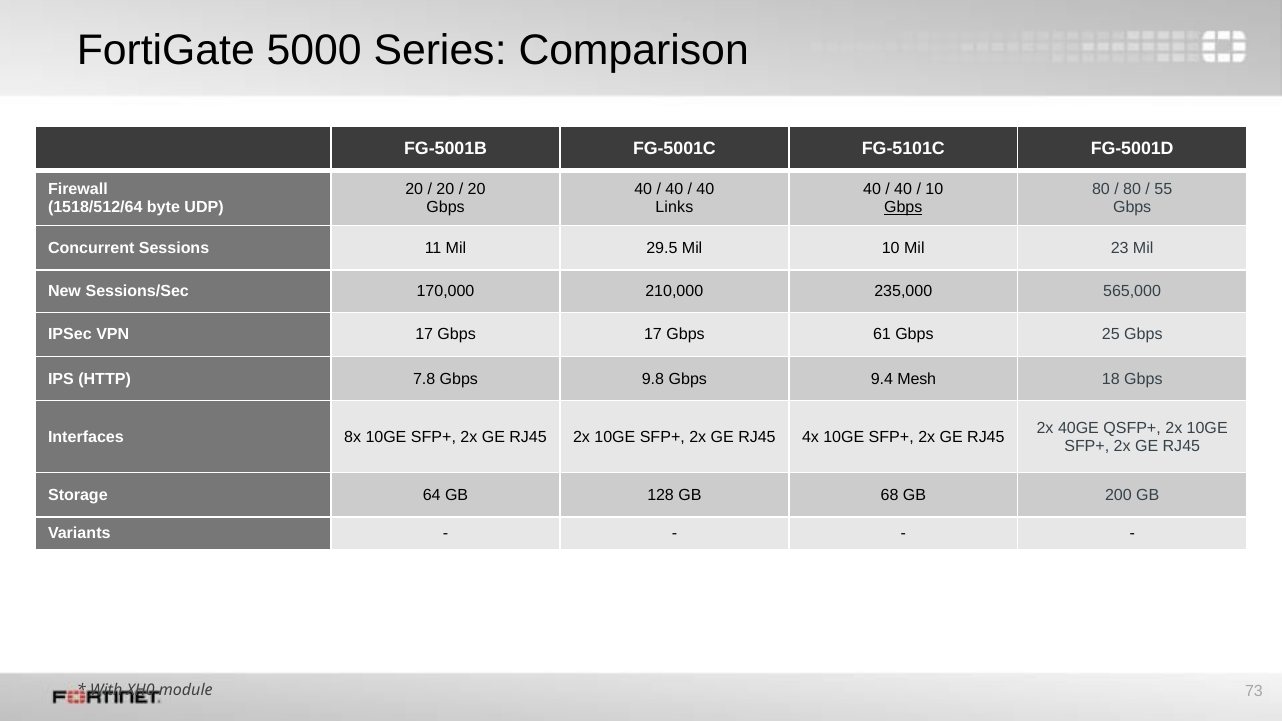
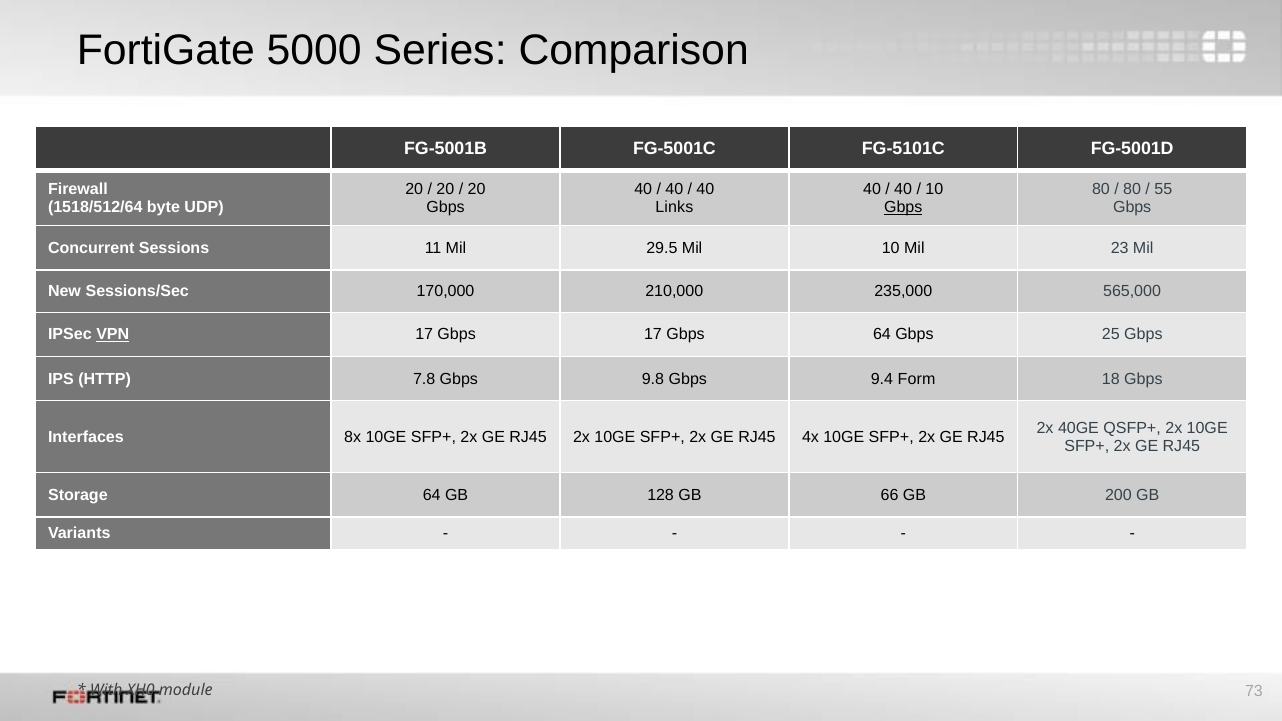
VPN underline: none -> present (113, 335)
Gbps 61: 61 -> 64 (882, 335)
Mesh: Mesh -> Form (917, 379)
68: 68 -> 66 (890, 495)
